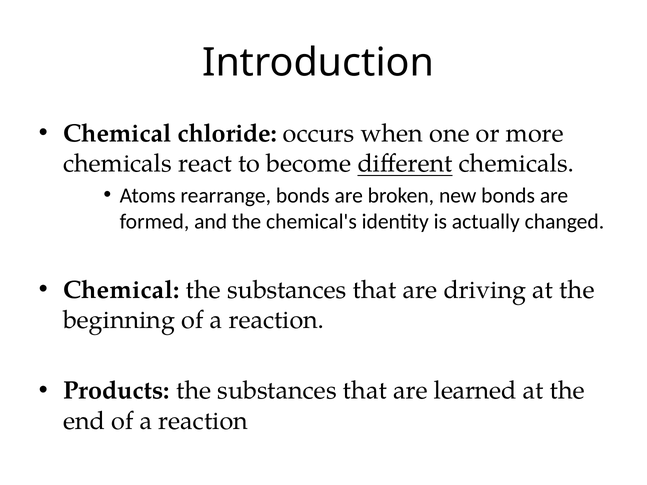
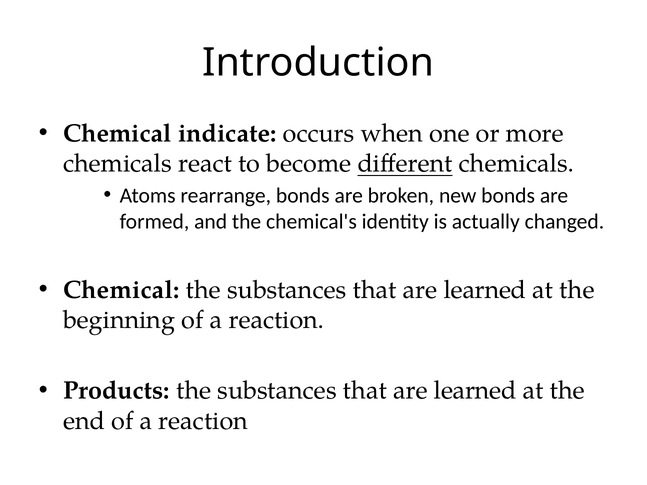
chloride: chloride -> indicate (227, 133)
driving: driving -> learned (485, 290)
